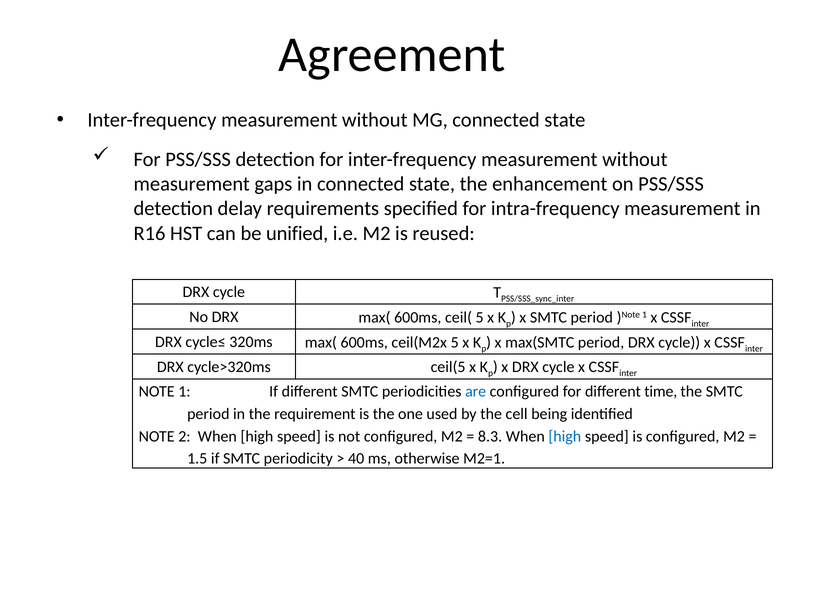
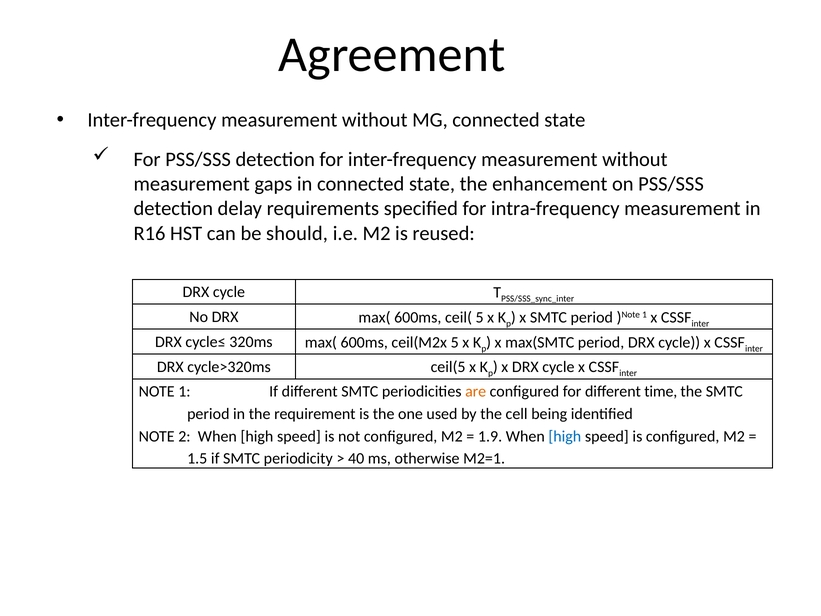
unified: unified -> should (297, 233)
are colour: blue -> orange (476, 391)
8.3: 8.3 -> 1.9 (490, 436)
